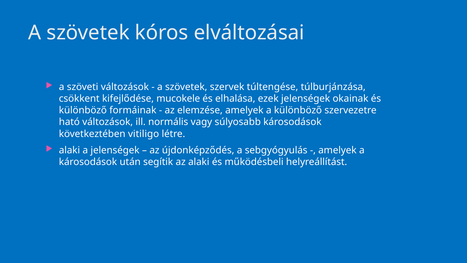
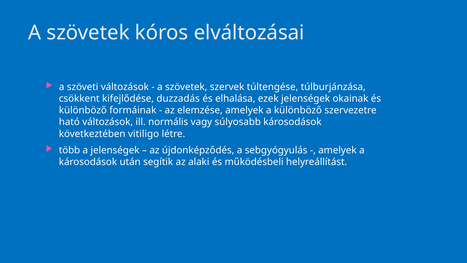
mucokele: mucokele -> duzzadás (178, 99)
alaki: alaki -> több (70, 150)
